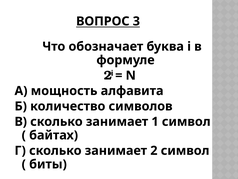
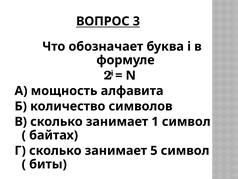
занимает 2: 2 -> 5 (154, 150)
